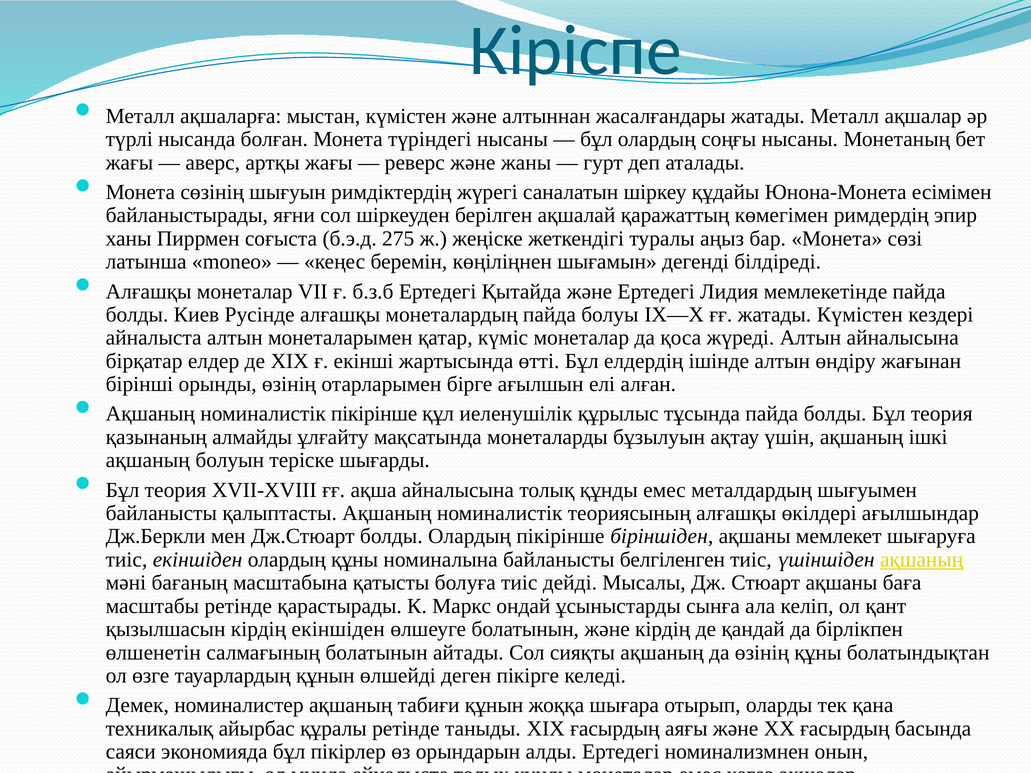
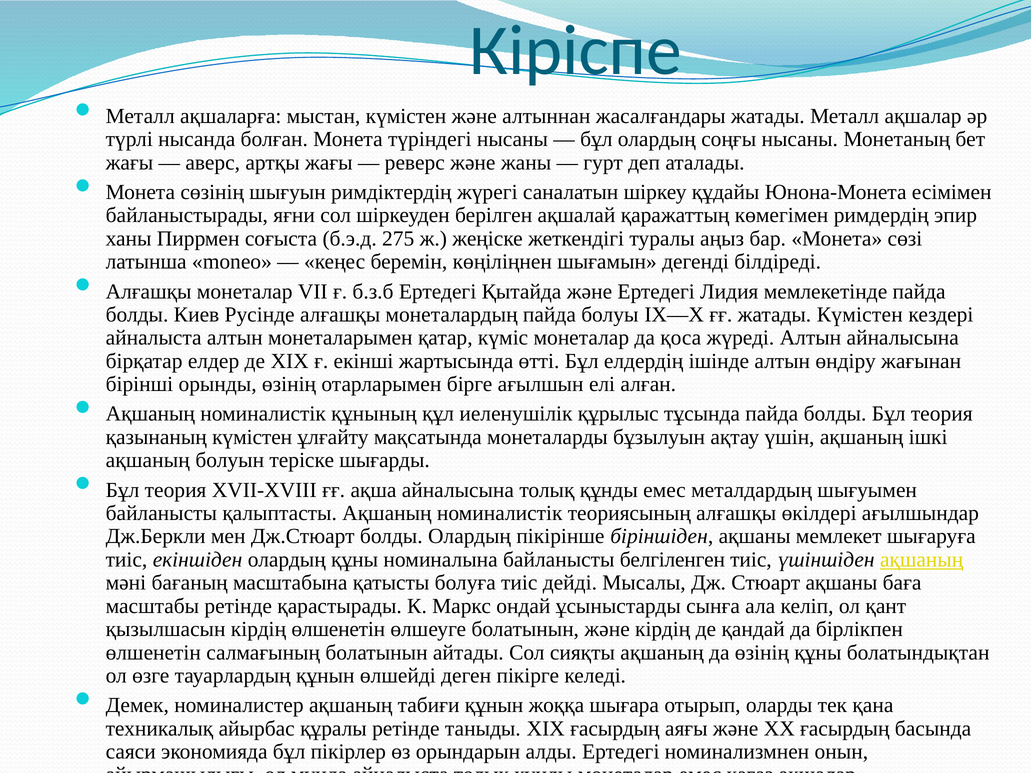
номиналистік пікірінше: пікірінше -> құнының (374, 414)
қазынаның алмайды: алмайды -> күмістен (252, 437)
кірдің екіншіден: екіншіден -> өлшенетін (338, 629)
